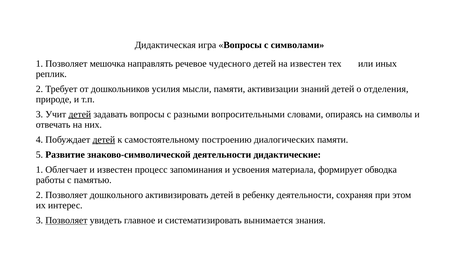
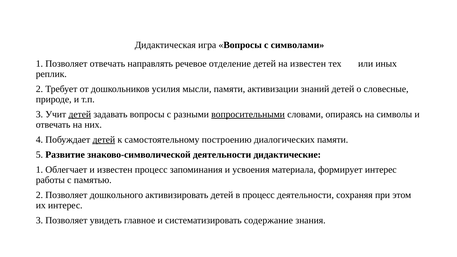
Позволяет мешочка: мешочка -> отвечать (107, 64)
чудесного: чудесного -> отделение (230, 64)
отделения: отделения -> словесные (386, 89)
вопросительными underline: none -> present (248, 114)
формирует обводка: обводка -> интерес (381, 170)
в ребенку: ребенку -> процесс (259, 195)
Позволяет underline: present -> none (66, 220)
вынимается: вынимается -> содержание (268, 220)
